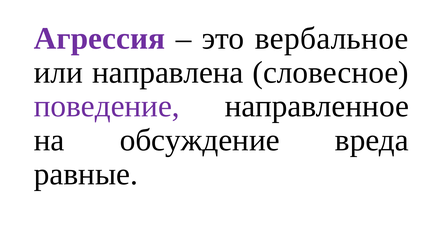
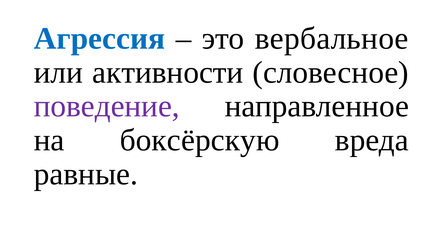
Агрессия colour: purple -> blue (100, 39)
направлена: направлена -> активности (168, 72)
обсуждение: обсуждение -> боксёрскую (200, 140)
